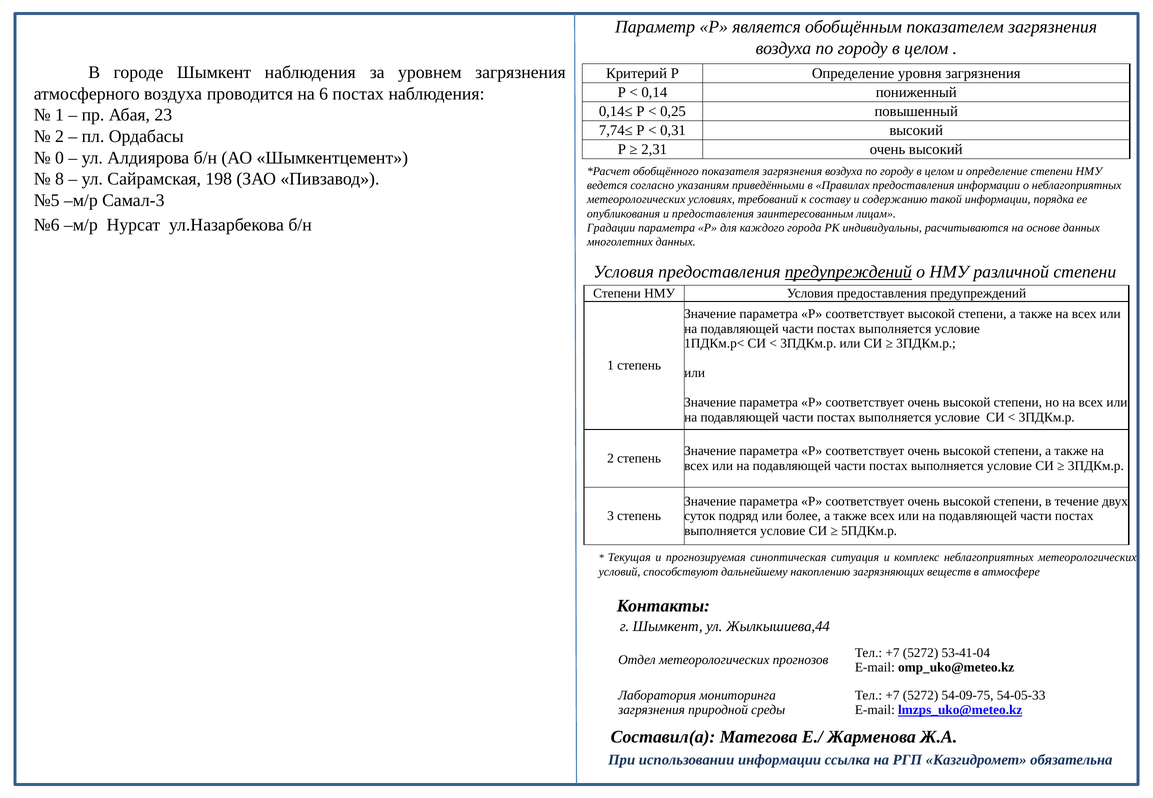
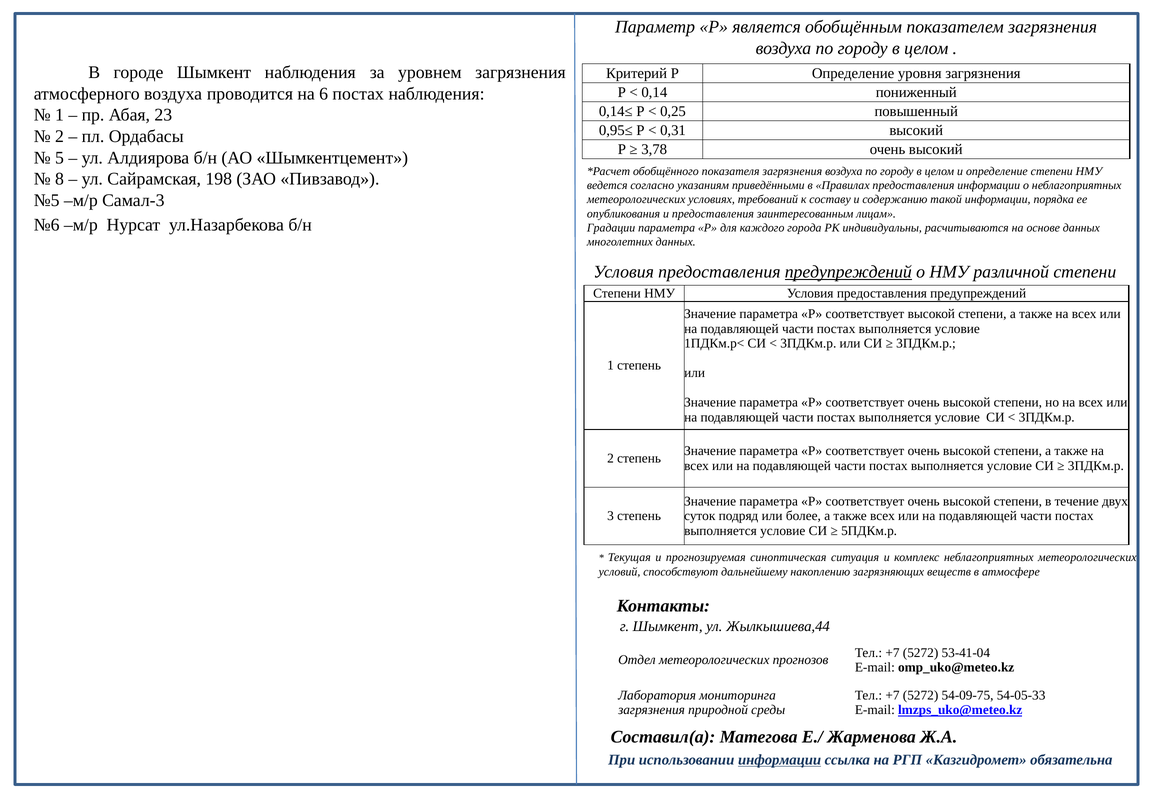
7,74≤: 7,74≤ -> 0,95≤ (616, 130)
2,31: 2,31 -> 3,78 (654, 149)
0: 0 -> 5 (60, 158)
информации underline: none -> present (780, 760)
